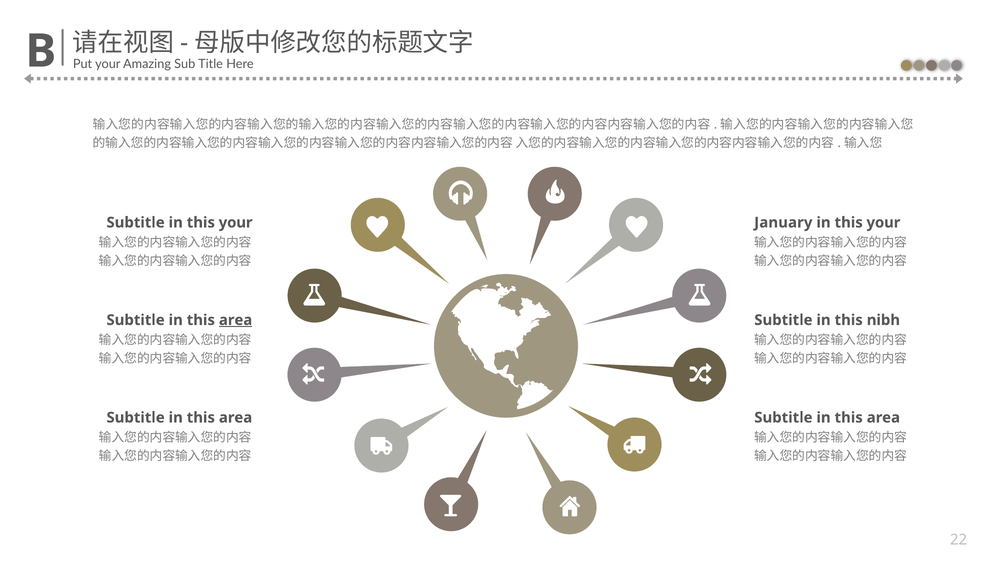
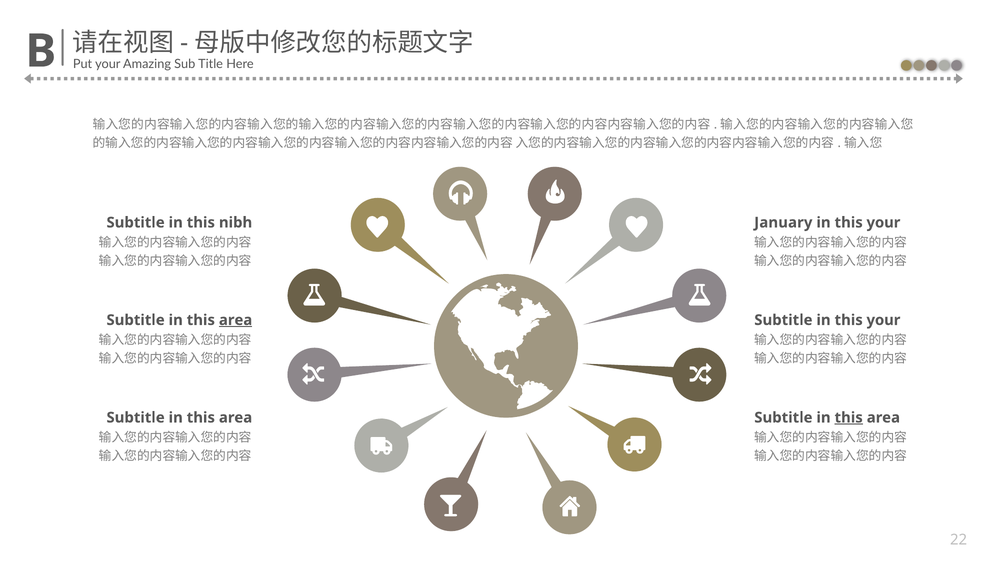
Subtitle in this your: your -> nibh (236, 223)
Subtitle in this nibh: nibh -> your (883, 320)
this underline: none -> present (849, 418)
